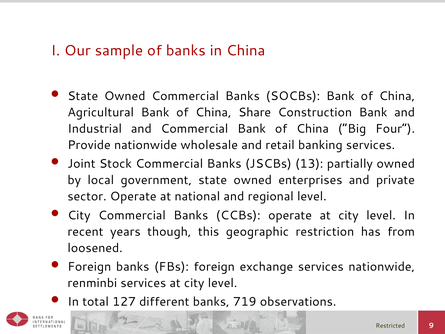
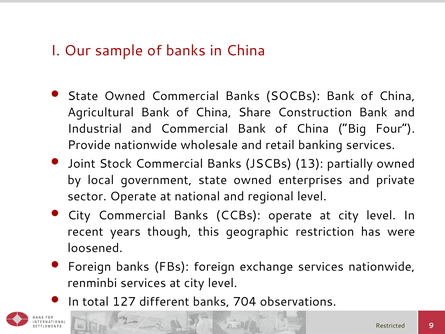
from: from -> were (401, 231)
719: 719 -> 704 (245, 302)
